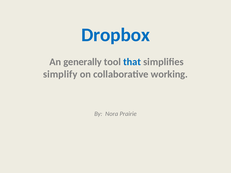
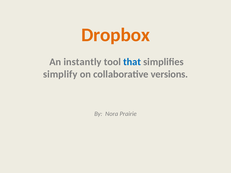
Dropbox colour: blue -> orange (116, 35)
generally: generally -> instantly (83, 62)
working: working -> versions (169, 74)
